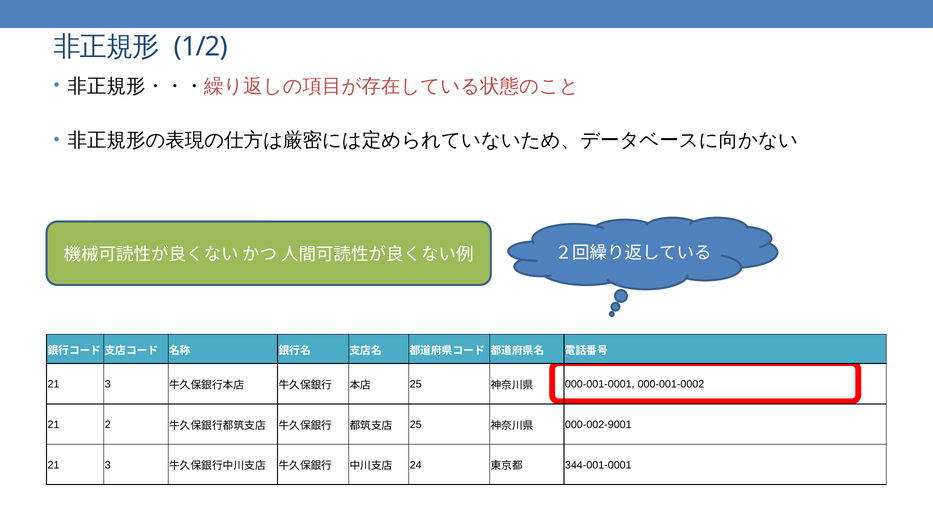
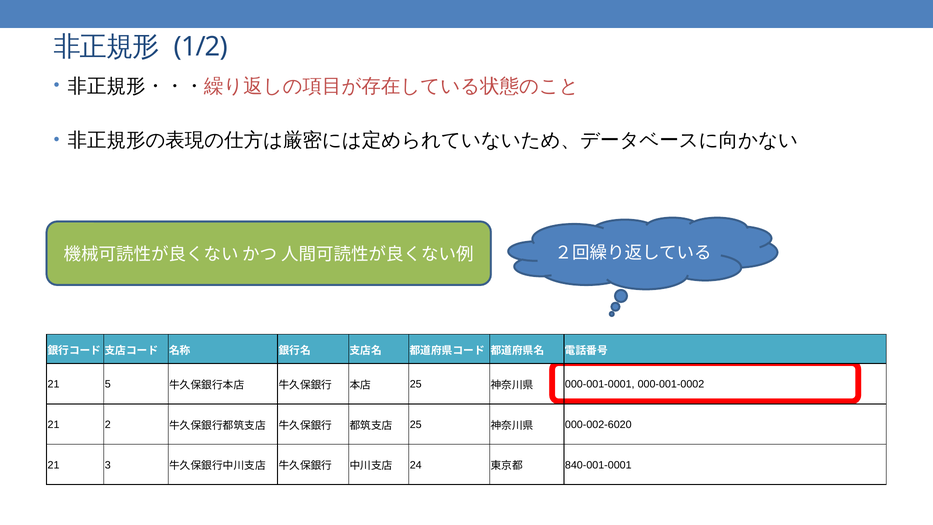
3: 3 -> 5 (108, 384)
000-002-9001: 000-002-9001 -> 000-002-6020 (598, 425)
344-001-0001: 344-001-0001 -> 840-001-0001 (598, 465)
